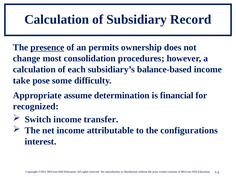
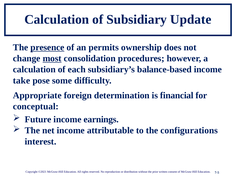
Record: Record -> Update (191, 19)
most underline: none -> present (52, 58)
assume: assume -> foreign (78, 95)
recognized: recognized -> conceptual (36, 106)
Switch: Switch -> Future (38, 119)
transfer: transfer -> earnings (101, 119)
